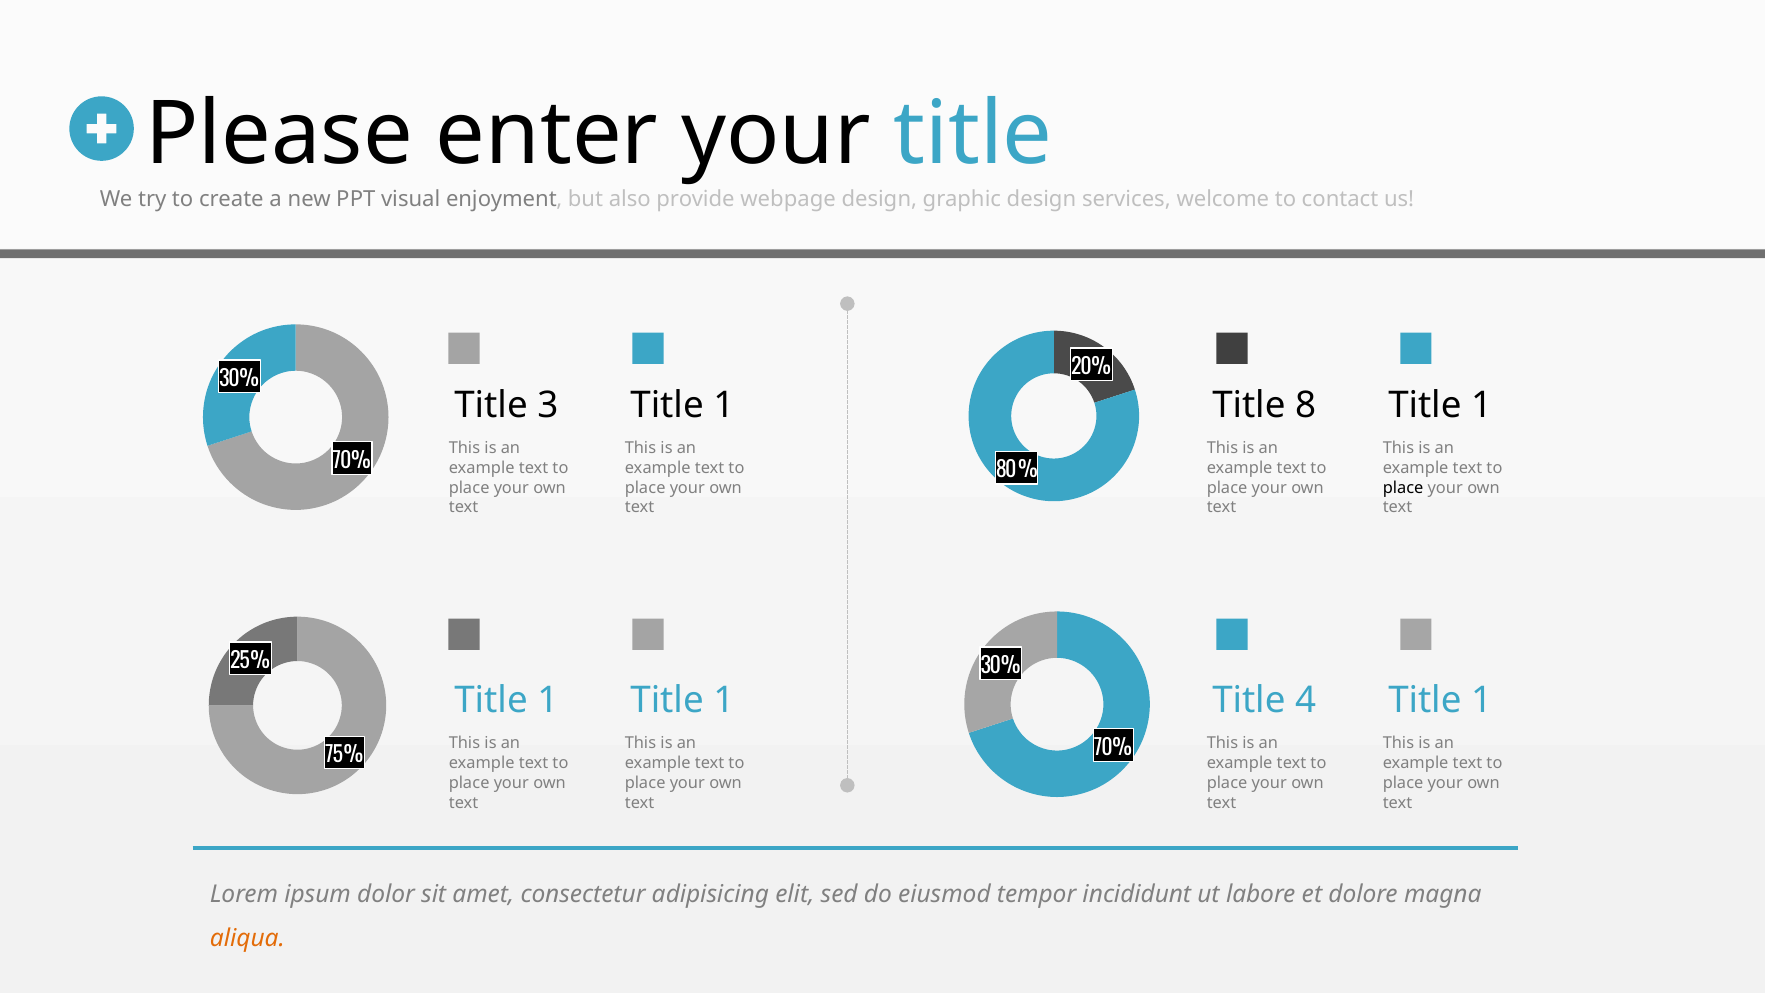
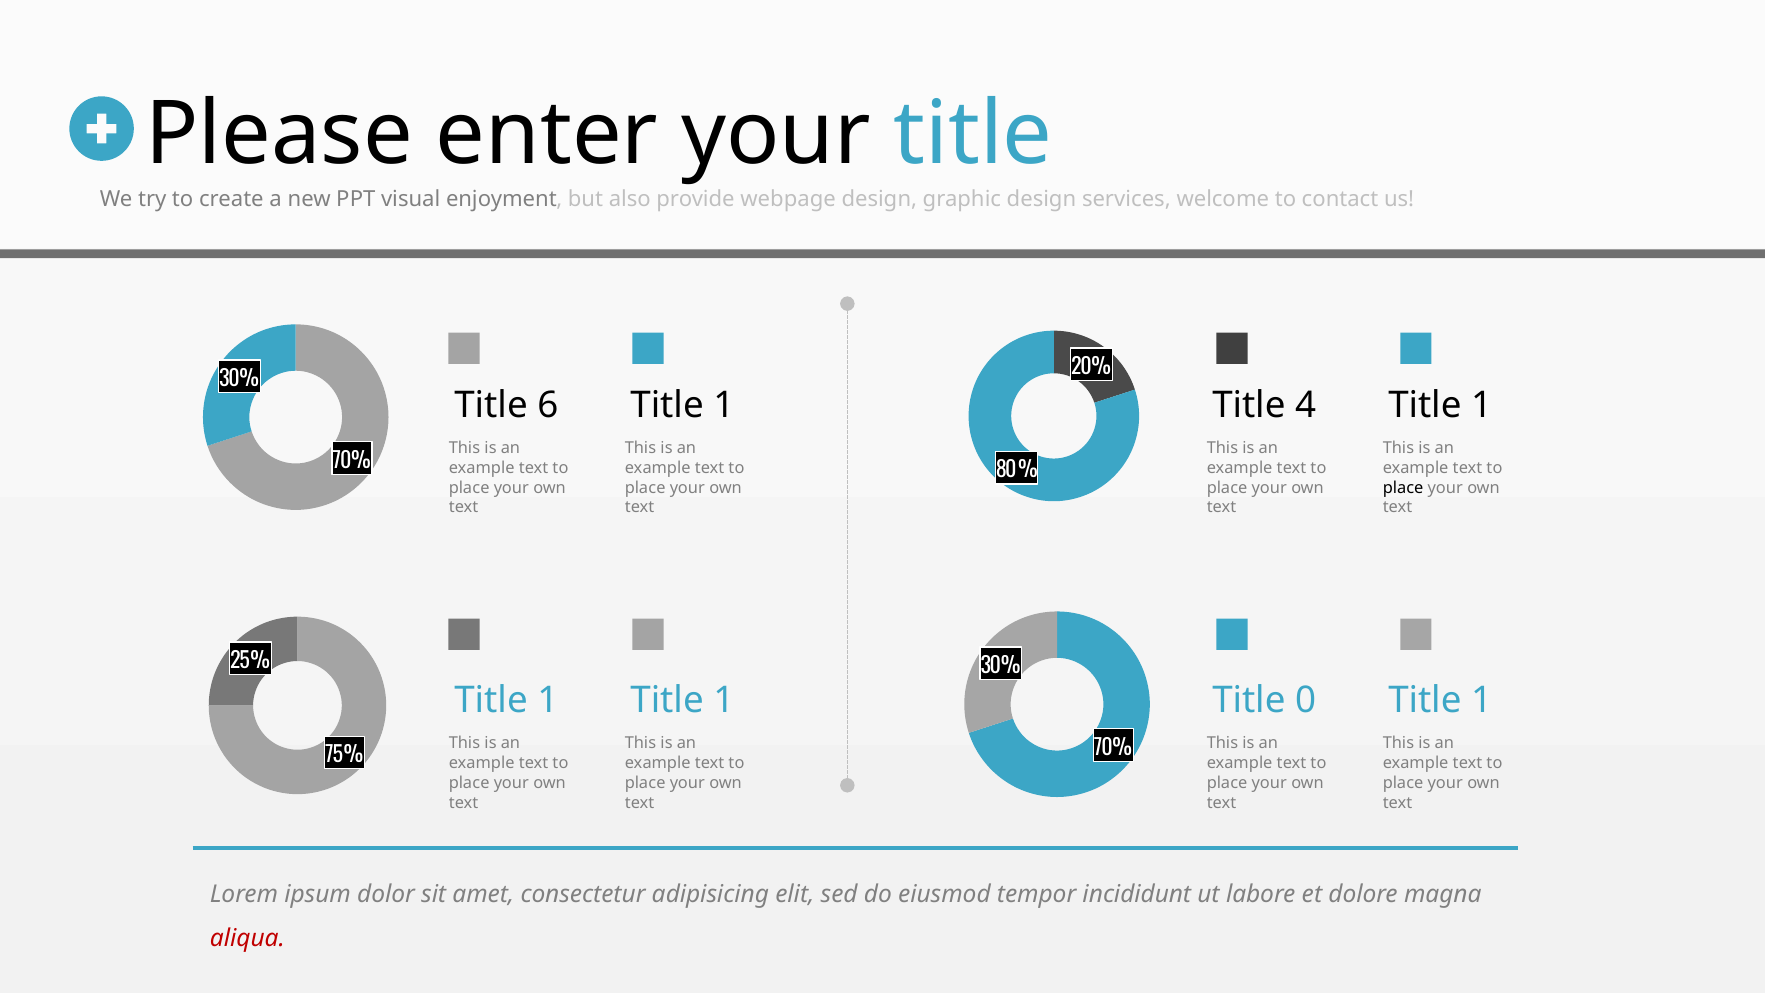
3: 3 -> 6 (548, 405)
8: 8 -> 4 (1306, 405)
4: 4 -> 0 (1306, 701)
aliqua colour: orange -> red (247, 939)
